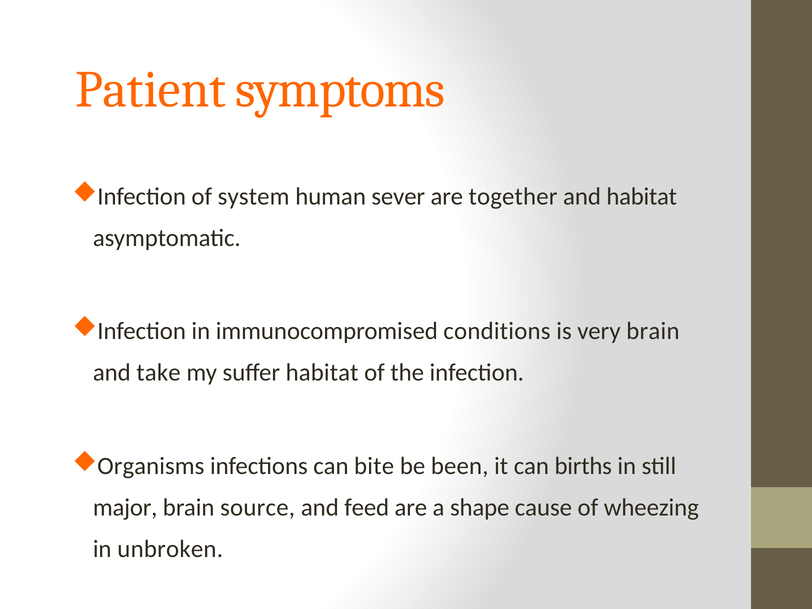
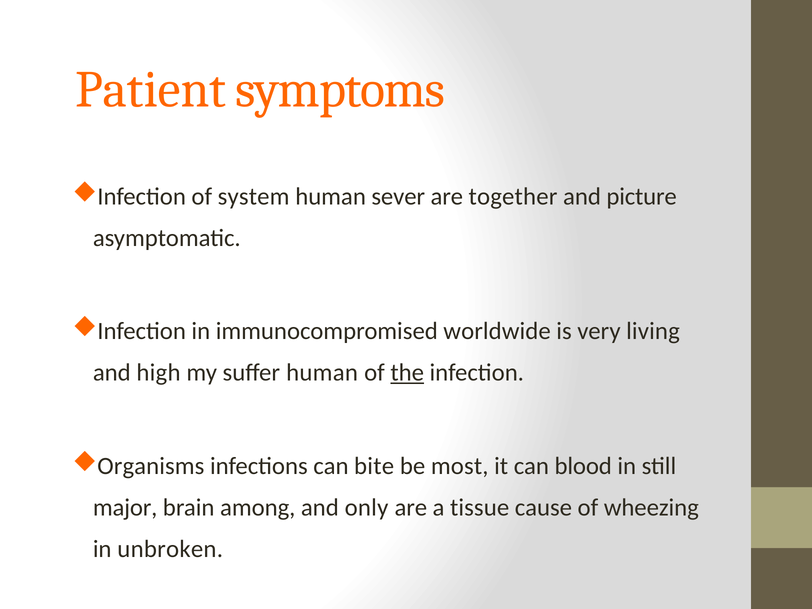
and habitat: habitat -> picture (642, 196)
conditions: conditions -> worldwide (497, 331)
very brain: brain -> living (653, 331)
take: take -> high (158, 373)
suffer habitat: habitat -> human (322, 373)
the underline: none -> present (407, 373)
been: been -> most (460, 466)
births: births -> blood (583, 466)
source: source -> among (258, 508)
feed: feed -> only (367, 508)
shape: shape -> tissue (480, 508)
